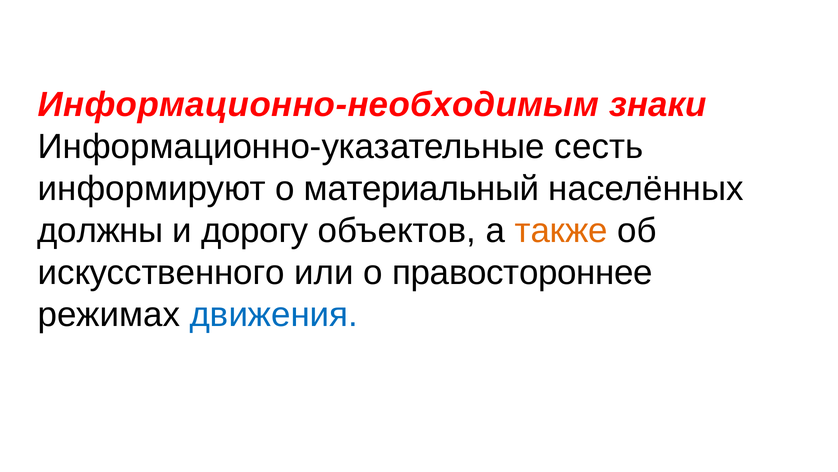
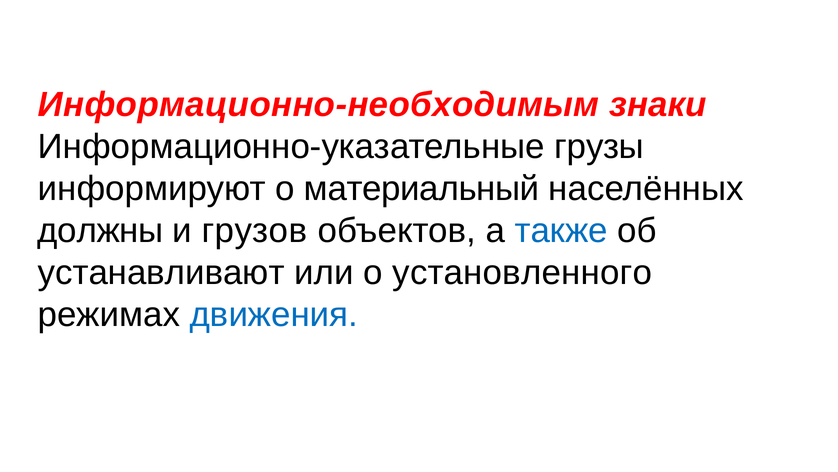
сесть: сесть -> грузы (599, 147)
дорогу: дорогу -> грузов (254, 230)
также colour: orange -> blue (561, 230)
искусственного: искусственного -> устанавливают (161, 272)
правостороннее: правостороннее -> установленного (522, 272)
